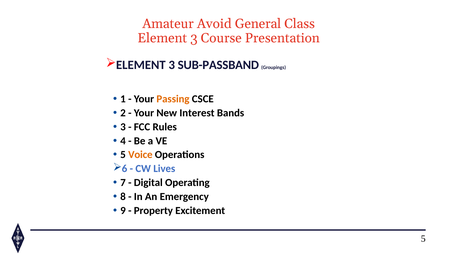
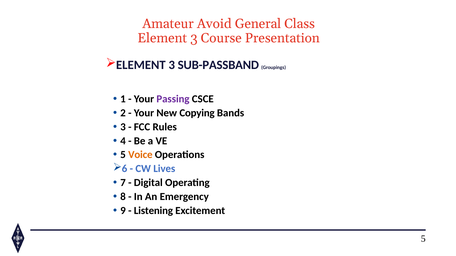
Passing colour: orange -> purple (173, 99)
Interest: Interest -> Copying (197, 113)
Property: Property -> Listening (153, 211)
